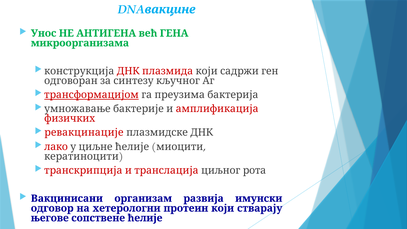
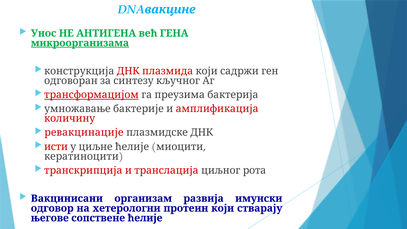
микроорганизама underline: none -> present (80, 43)
физичких: физичких -> количину (70, 119)
лако: лако -> исти (56, 147)
